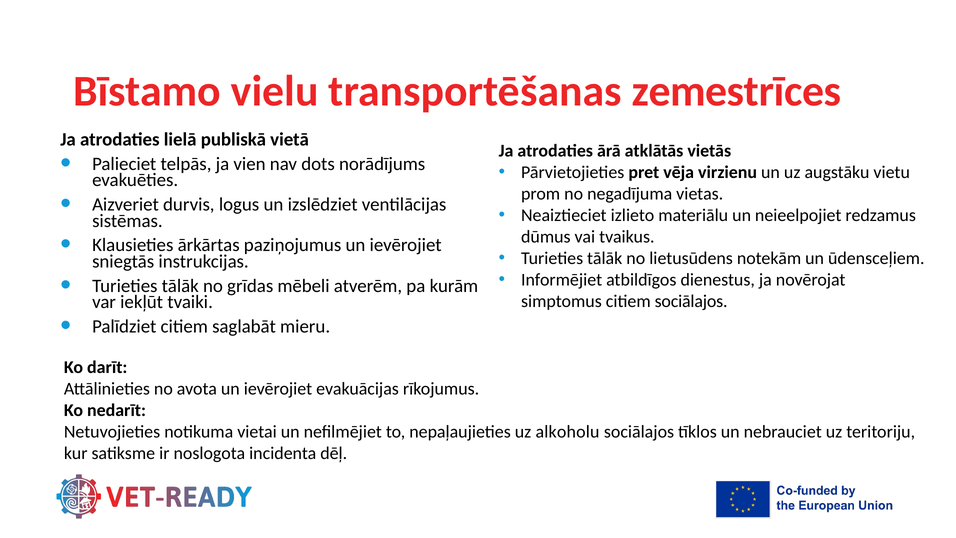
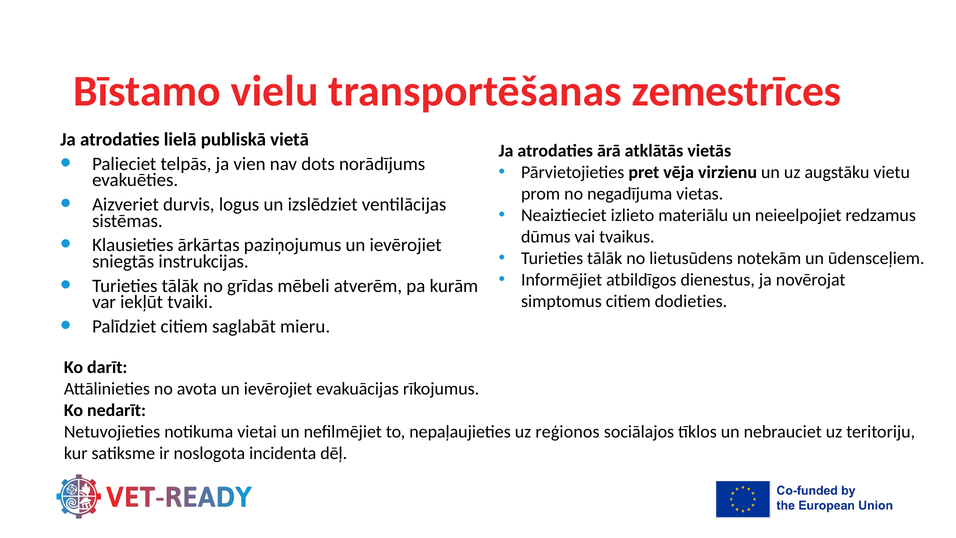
citiem sociālajos: sociālajos -> dodieties (691, 301)
alkoholu: alkoholu -> reģionos (568, 432)
